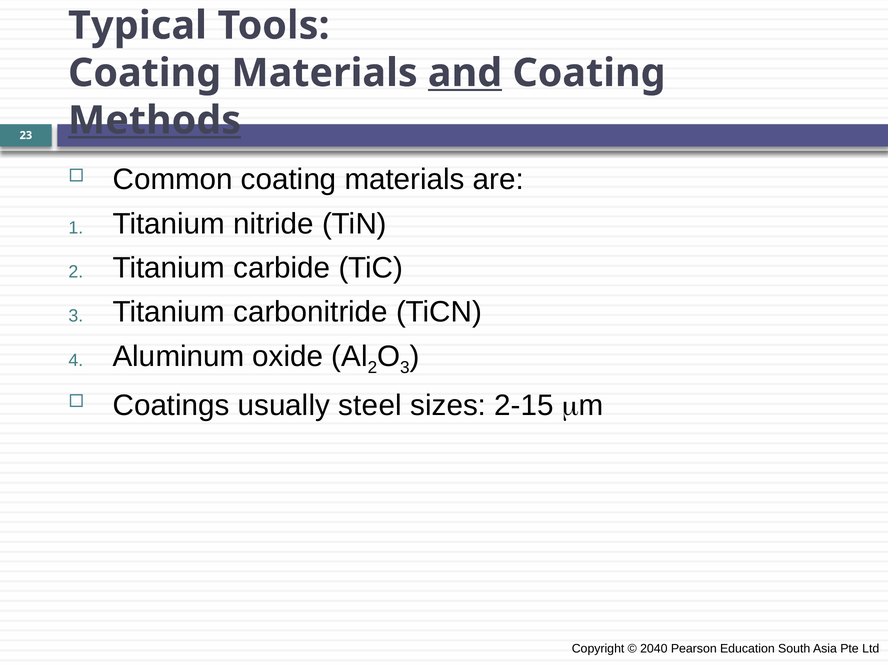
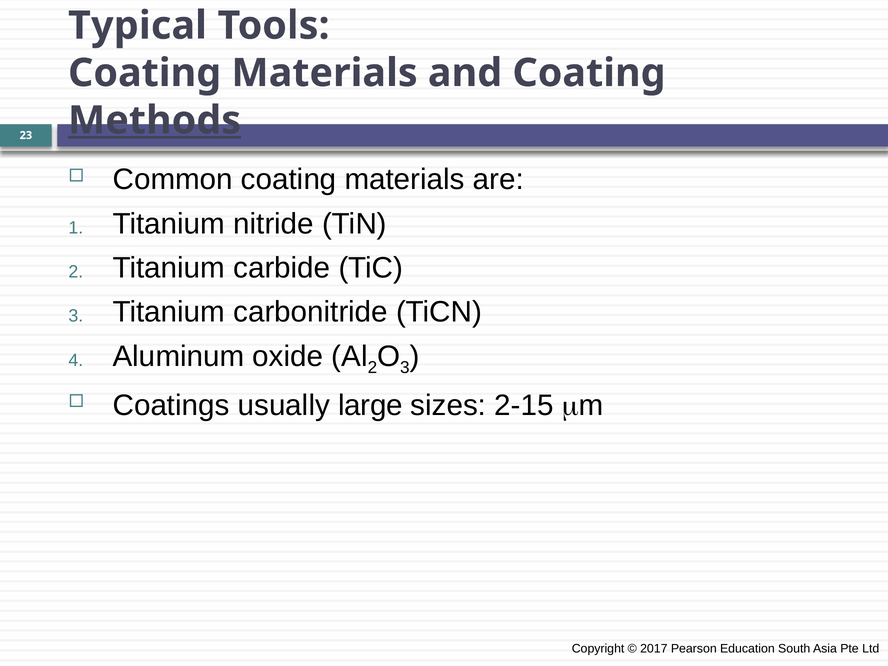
and underline: present -> none (465, 73)
steel: steel -> large (370, 405)
2040: 2040 -> 2017 (654, 649)
